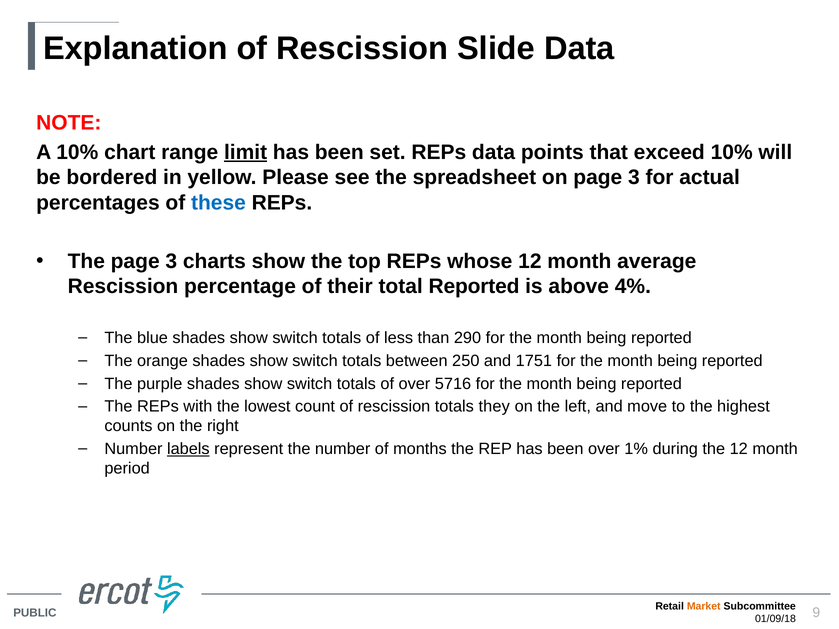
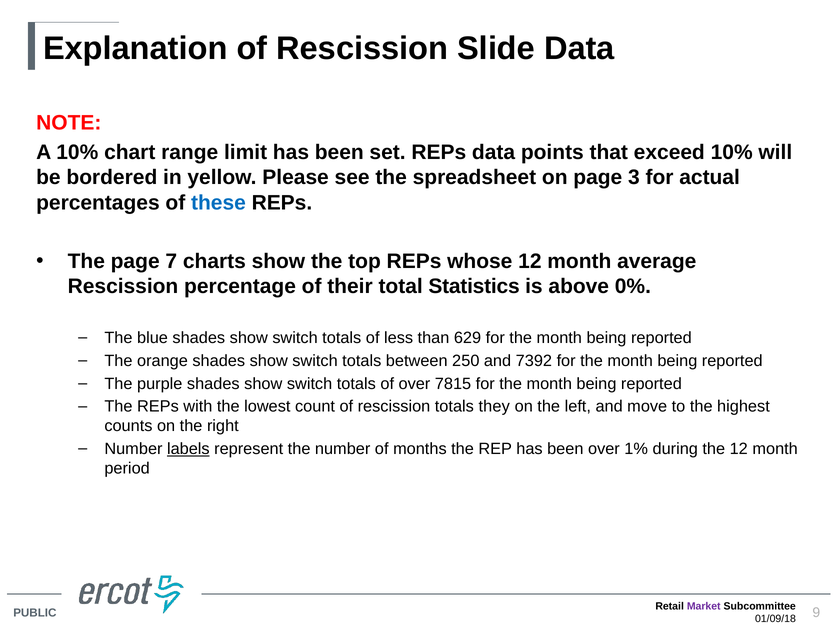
limit underline: present -> none (246, 152)
The page 3: 3 -> 7 (171, 261)
total Reported: Reported -> Statistics (474, 287)
4%: 4% -> 0% (633, 287)
290: 290 -> 629 (467, 338)
1751: 1751 -> 7392 (534, 361)
5716: 5716 -> 7815 (453, 384)
Market colour: orange -> purple (704, 606)
